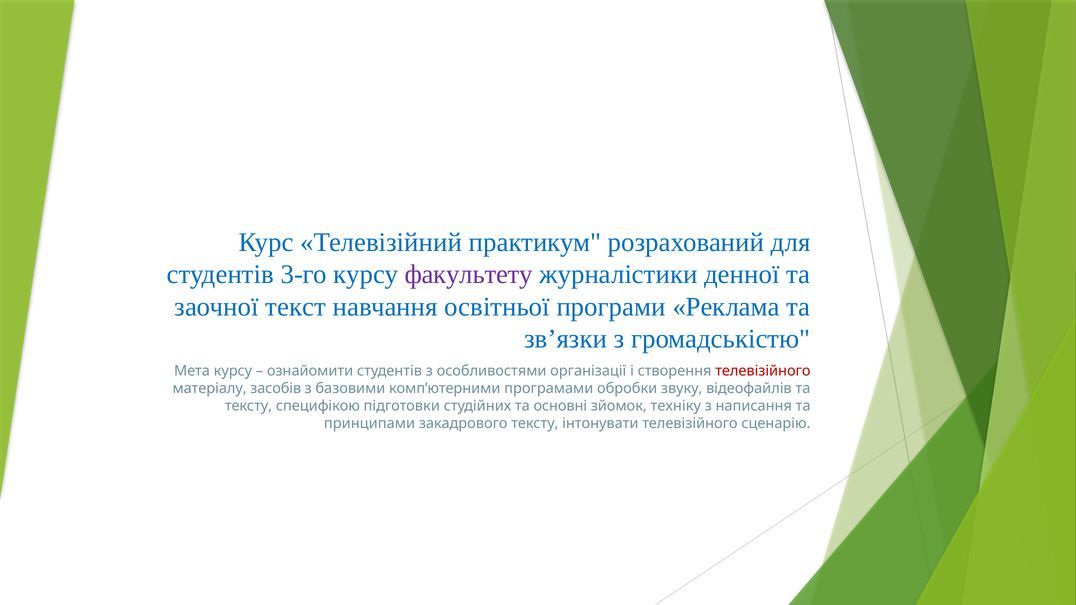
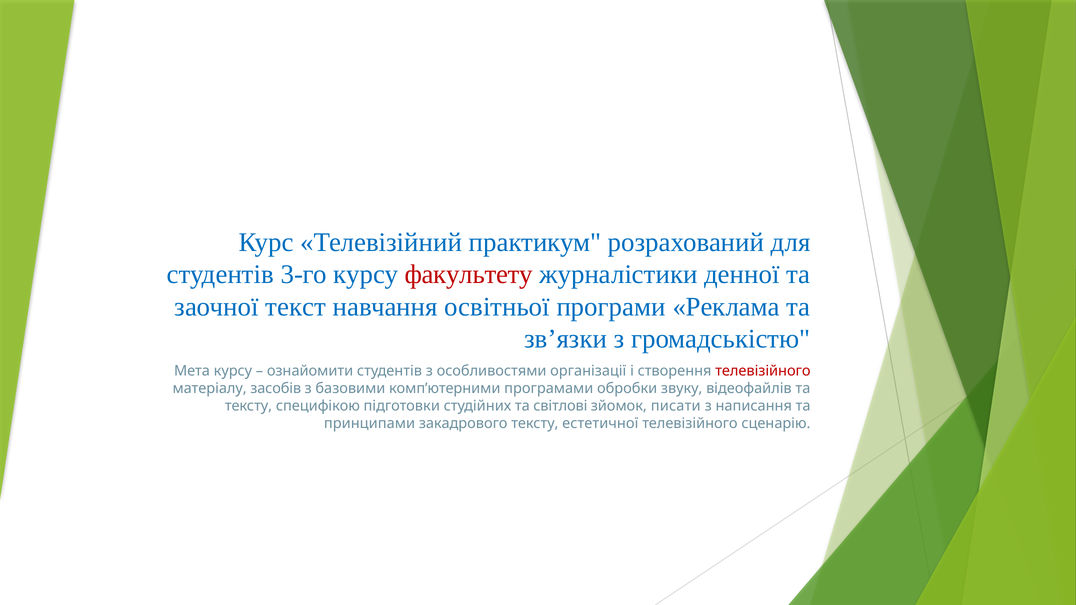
факультету colour: purple -> red (469, 275)
основні: основні -> світлові (560, 406)
техніку: техніку -> писати (676, 406)
інтонувати: інтонувати -> естетичної (600, 424)
